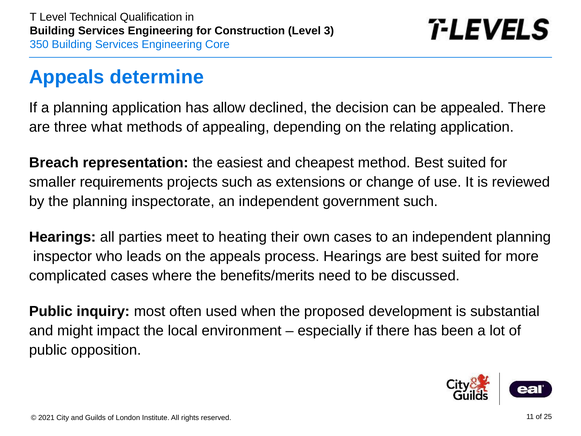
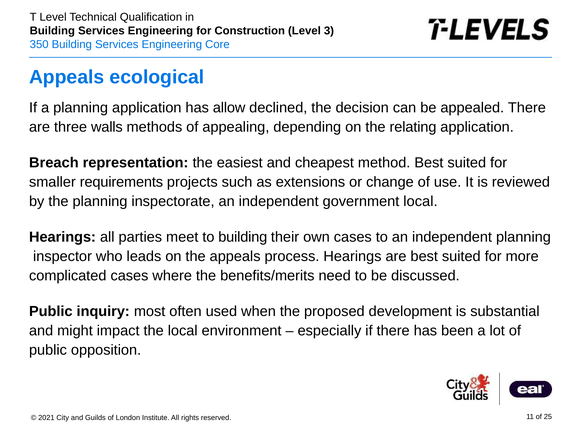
determine: determine -> ecological (157, 77)
what: what -> walls (107, 127)
government such: such -> local (420, 201)
to heating: heating -> building (243, 237)
